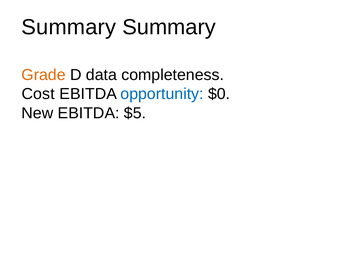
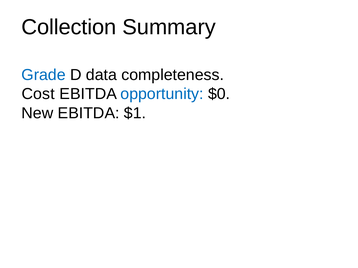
Summary: Summary -> Collection (69, 27)
Grade colour: orange -> blue (44, 75)
$5: $5 -> $1 (135, 113)
